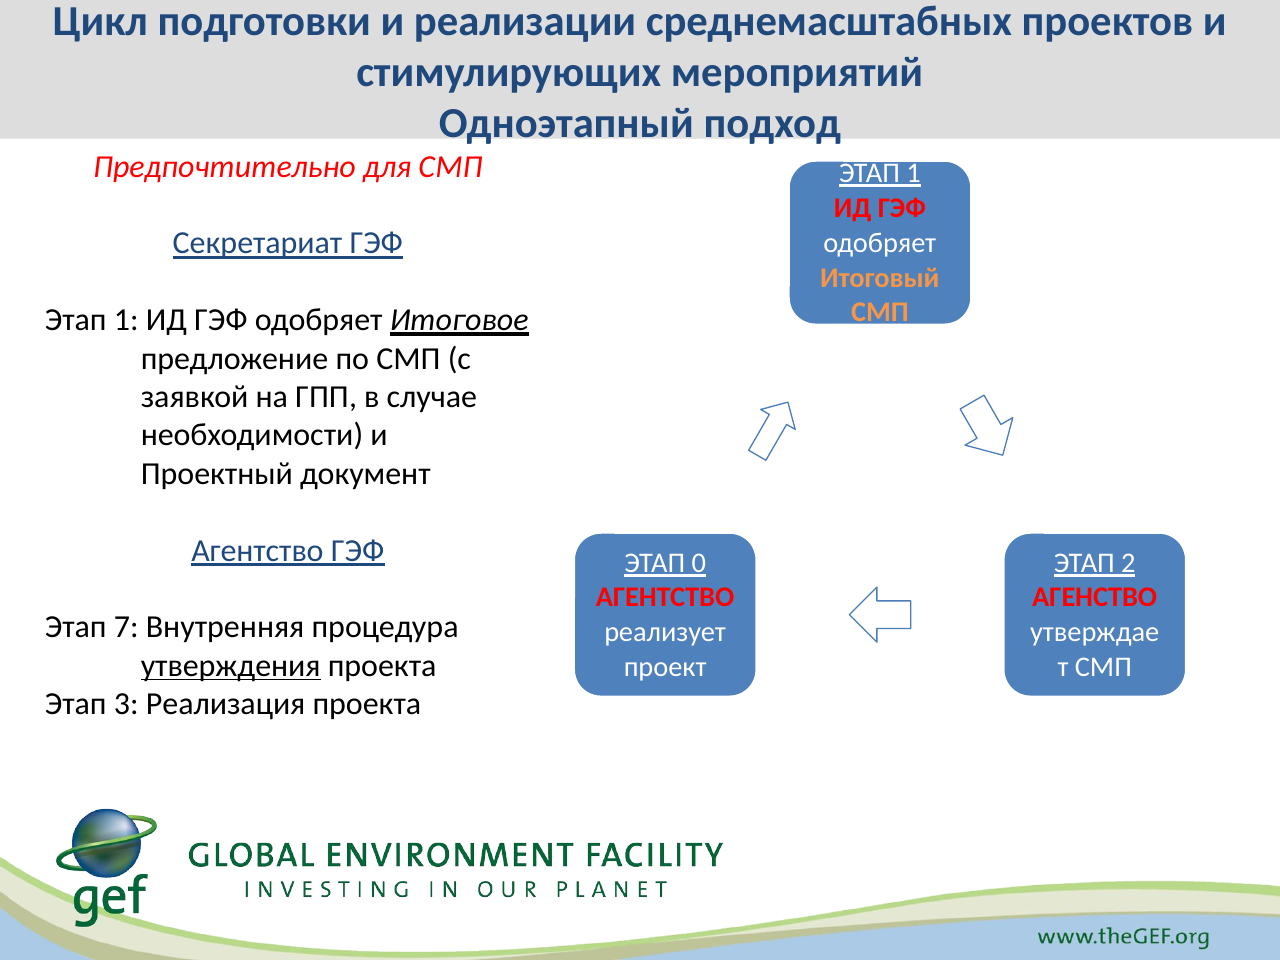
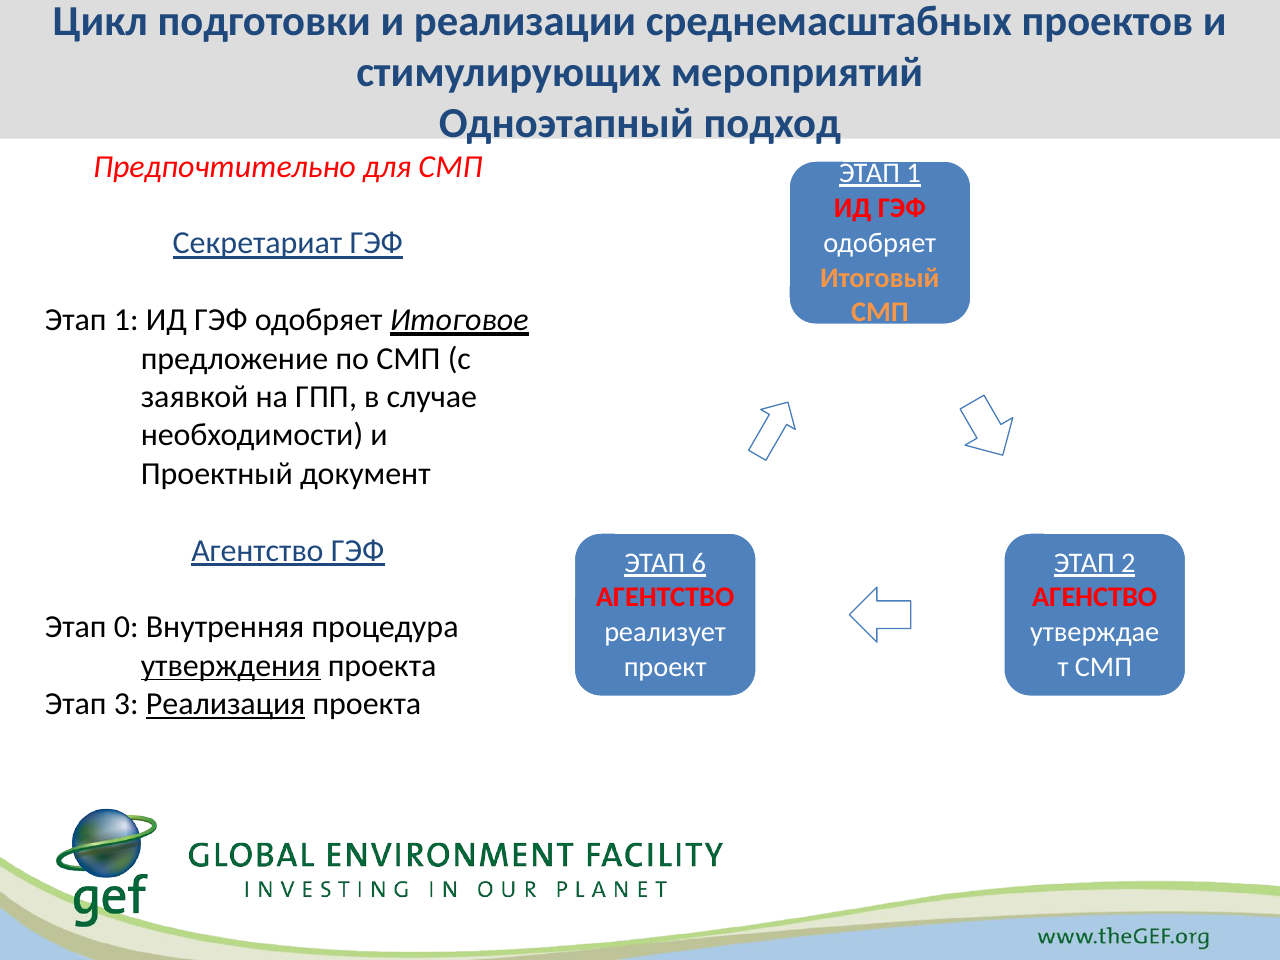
0: 0 -> 6 (699, 563)
7: 7 -> 0 (126, 627)
Реализация underline: none -> present (226, 704)
